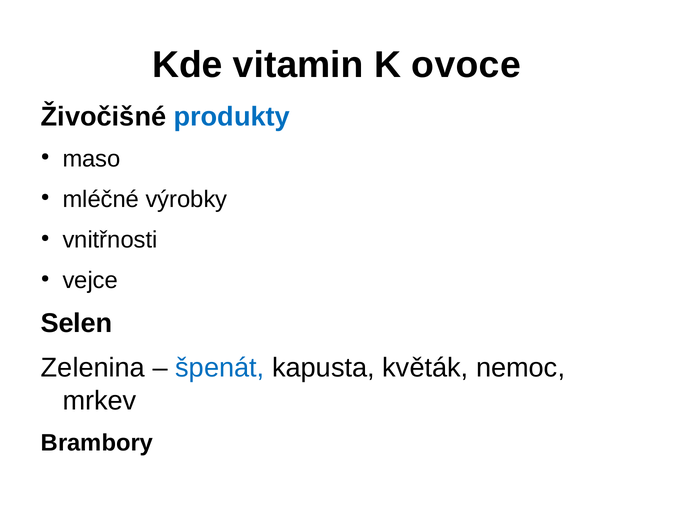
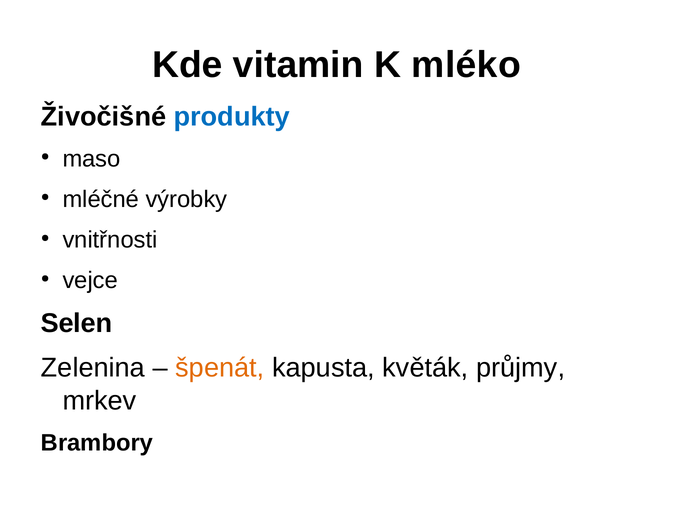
ovoce: ovoce -> mléko (466, 65)
špenát colour: blue -> orange (220, 368)
nemoc: nemoc -> průjmy (521, 368)
